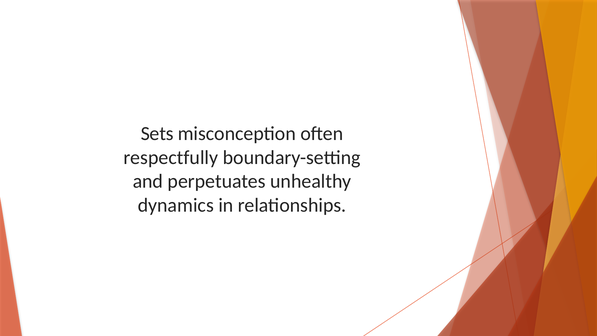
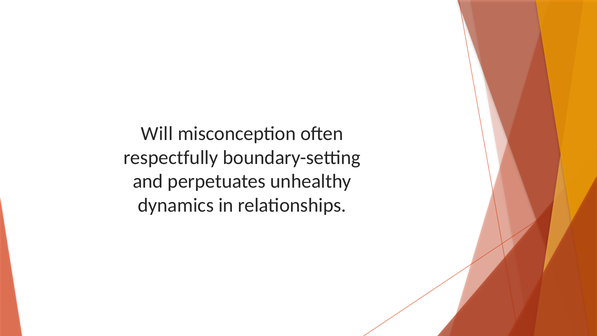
Sets: Sets -> Will (157, 133)
